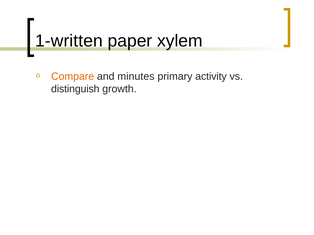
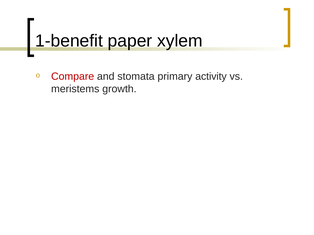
1-written: 1-written -> 1-benefit (69, 41)
Compare colour: orange -> red (73, 77)
minutes: minutes -> stomata (136, 77)
distinguish: distinguish -> meristems (75, 89)
